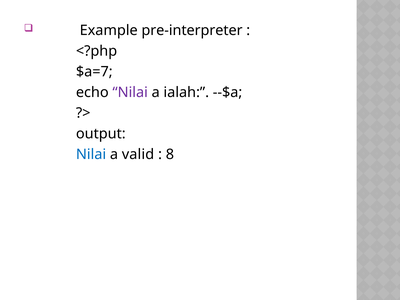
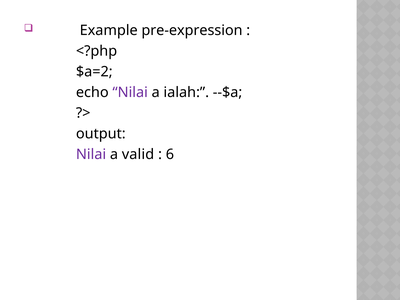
pre-interpreter: pre-interpreter -> pre-expression (192, 30)
$a=7: $a=7 -> $a=2 (94, 72)
Nilai colour: blue -> purple (91, 154)
8: 8 -> 6 (170, 154)
